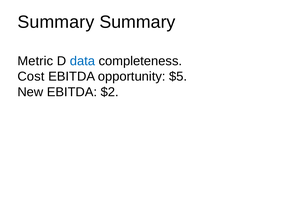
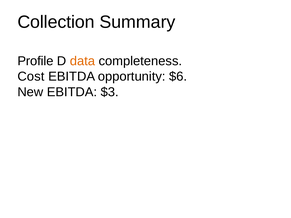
Summary: Summary -> Collection (56, 22)
Metric: Metric -> Profile (35, 61)
data colour: blue -> orange (82, 61)
$5: $5 -> $6 (178, 77)
$2: $2 -> $3 (110, 92)
